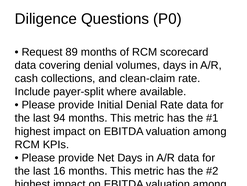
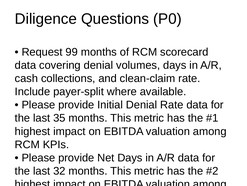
89: 89 -> 99 (72, 52)
94: 94 -> 35 (59, 118)
16: 16 -> 32 (59, 170)
